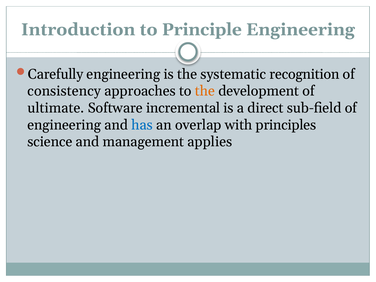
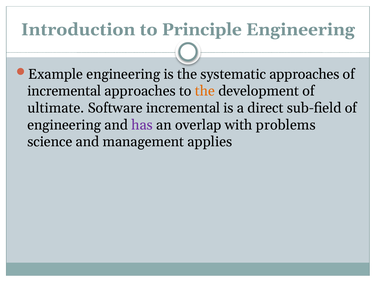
Carefully: Carefully -> Example (56, 74)
systematic recognition: recognition -> approaches (304, 74)
consistency: consistency -> incremental (64, 91)
has colour: blue -> purple (142, 125)
principles: principles -> problems (286, 125)
